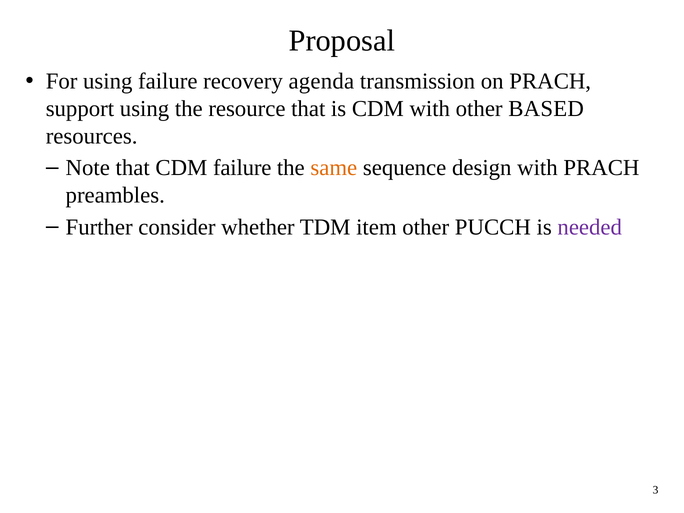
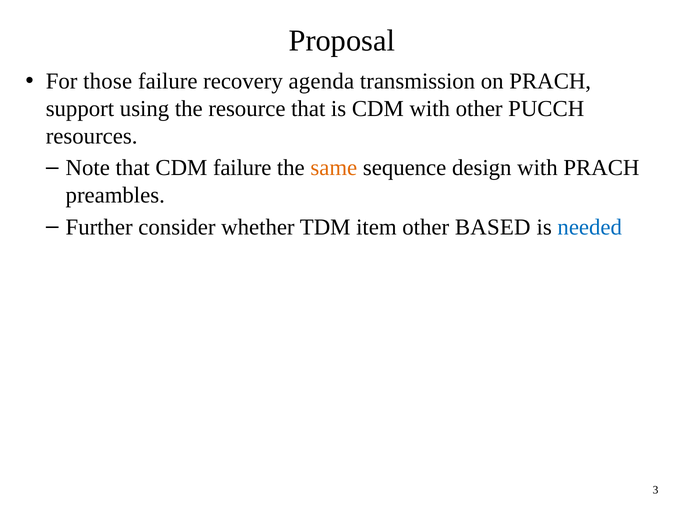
For using: using -> those (108, 81)
BASED: BASED -> PUCCH (546, 109)
PUCCH: PUCCH -> BASED (493, 227)
needed colour: purple -> blue (590, 227)
